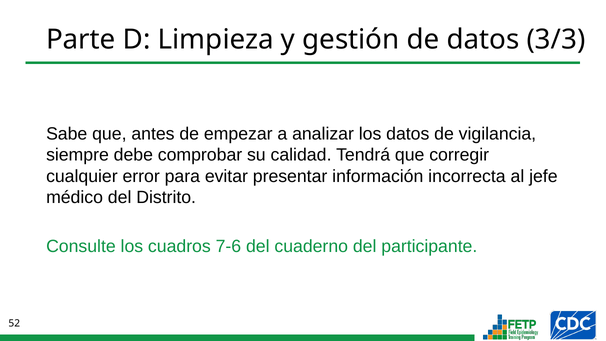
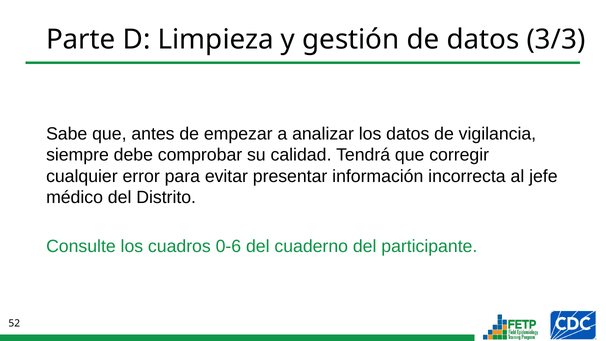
7-6: 7-6 -> 0-6 (228, 246)
